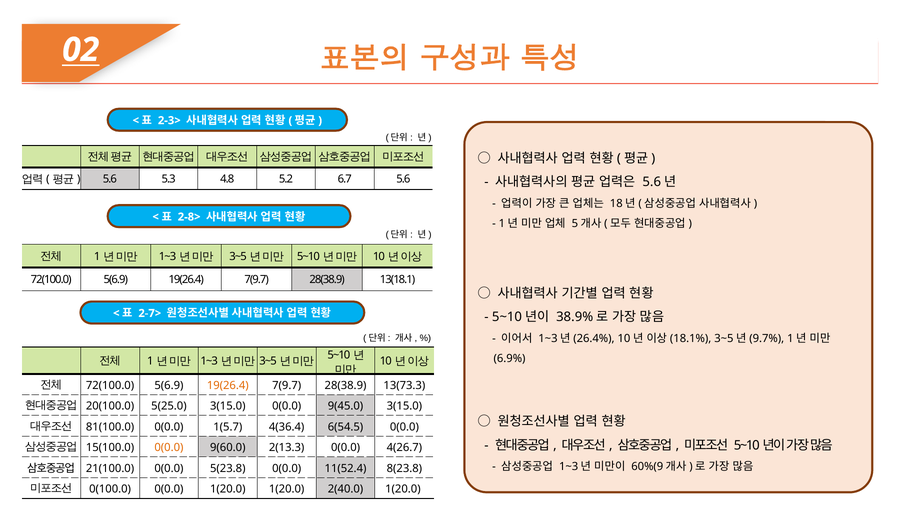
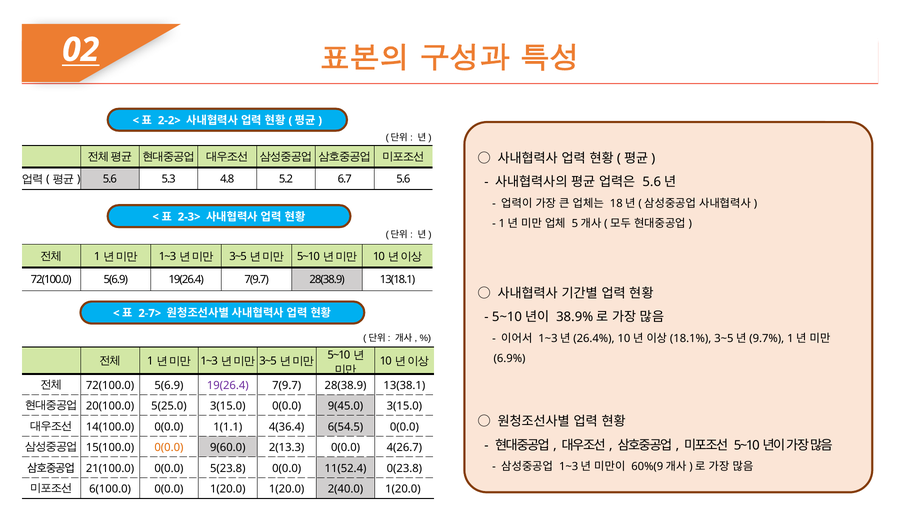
2-3>: 2-3> -> 2-2> (169, 121)
2-8>: 2-8> -> 2-3> (189, 217)
19(26.4 colour: orange -> purple (228, 386)
13(73.3: 13(73.3 -> 13(38.1 (404, 386)
81(100.0: 81(100.0 -> 14(100.0 (110, 427)
1(5.7: 1(5.7 -> 1(1.1 (228, 427)
8(23.8: 8(23.8 -> 0(23.8 (404, 469)
0(100.0: 0(100.0 -> 6(100.0 (110, 489)
